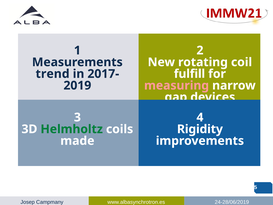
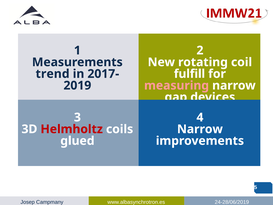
Helmholtz colour: green -> red (72, 129)
Rigidity: Rigidity -> Narrow (200, 129)
made: made -> glued (77, 141)
